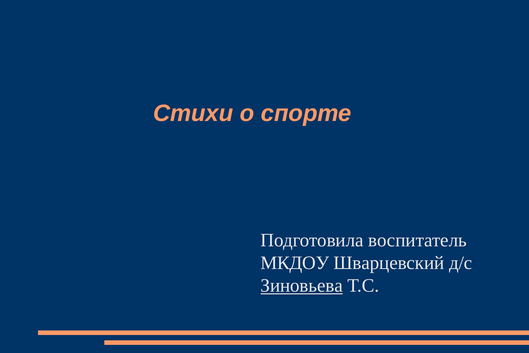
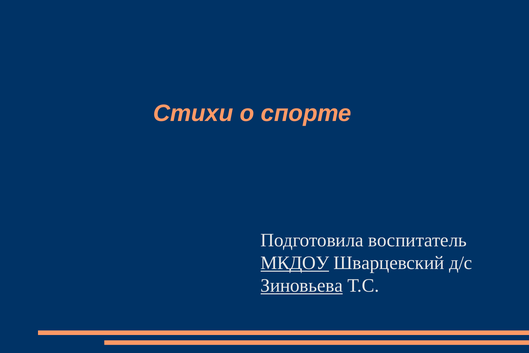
МКДОУ underline: none -> present (295, 263)
